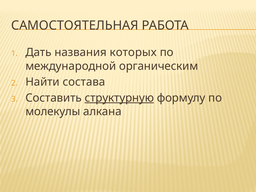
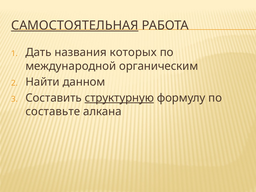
САМОСТОЯТЕЛЬНАЯ underline: none -> present (75, 25)
состава: состава -> данном (84, 82)
молекулы: молекулы -> составьте (53, 112)
